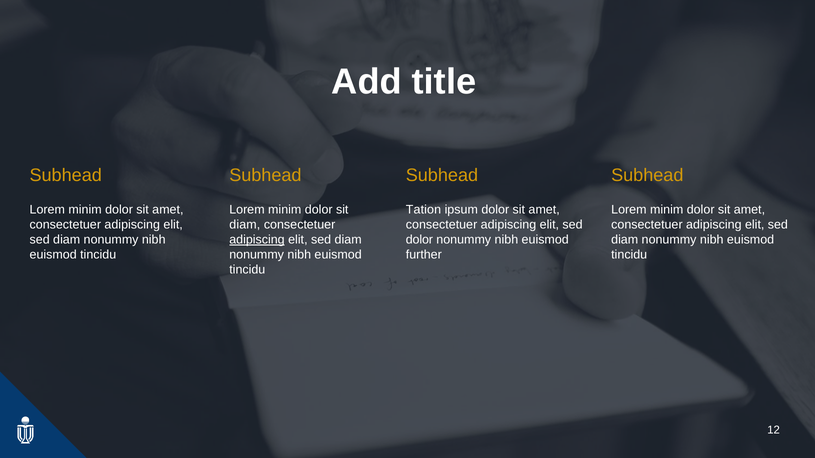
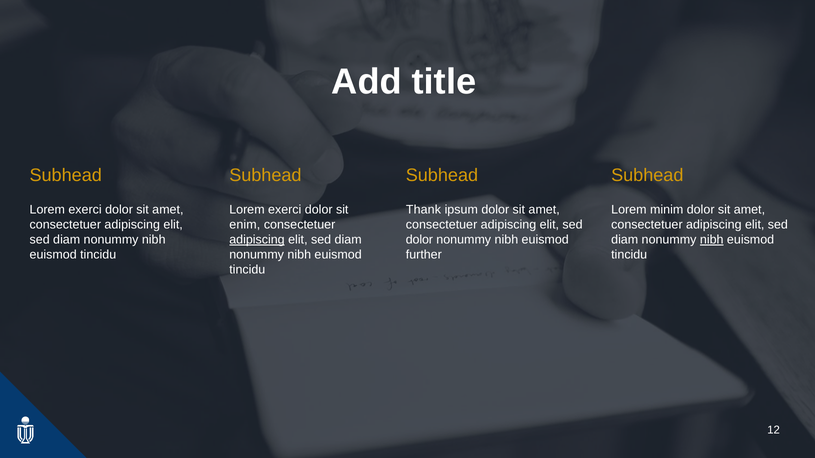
minim: minim -> exerci (85, 210)
minim: minim -> exerci (285, 210)
Tation: Tation -> Thank (423, 210)
diam: diam -> enim (245, 225)
nibh underline: none -> present (712, 240)
